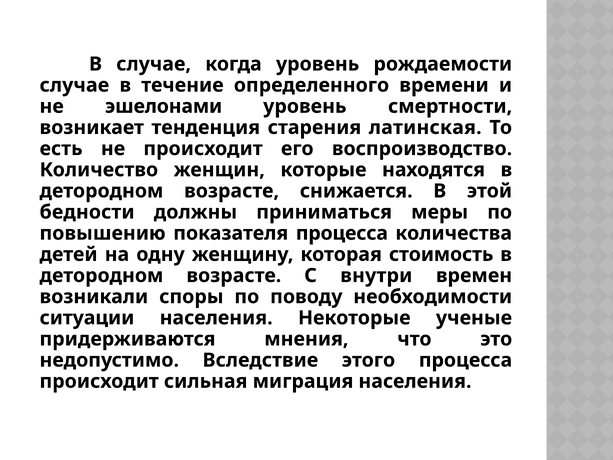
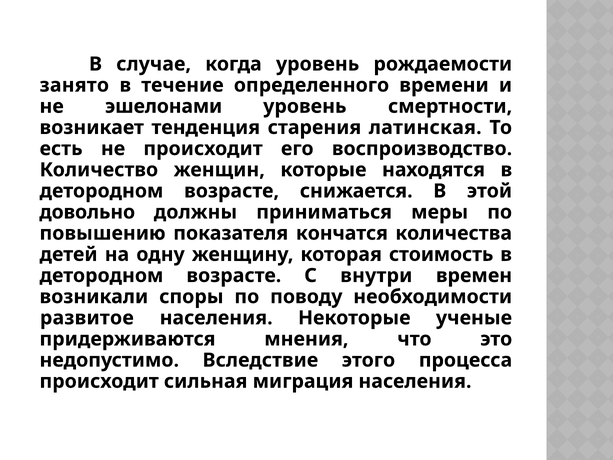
случае: случае -> занято (74, 85)
бедности: бедности -> довольно (87, 212)
показателя процесса: процесса -> кончатся (342, 233)
ситуации: ситуации -> развитое (87, 318)
